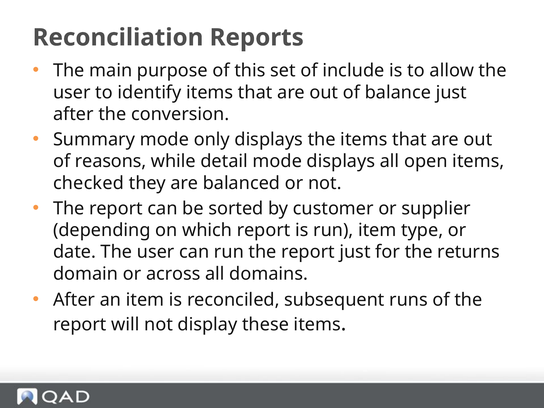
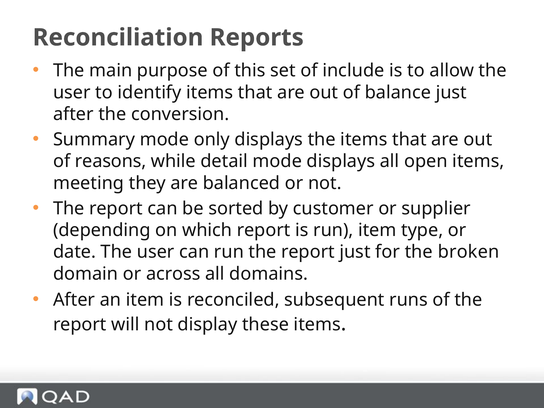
checked: checked -> meeting (89, 183)
returns: returns -> broken (469, 252)
